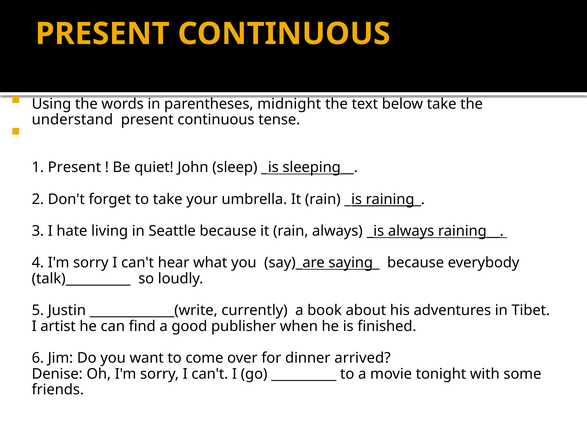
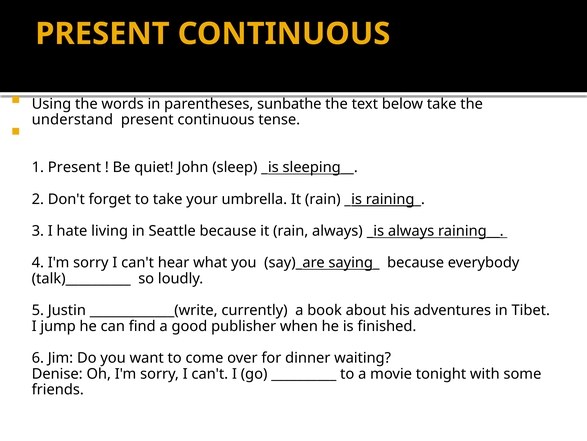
midnight: midnight -> sunbathe (289, 104)
artist: artist -> jump (58, 326)
arrived: arrived -> waiting (363, 357)
